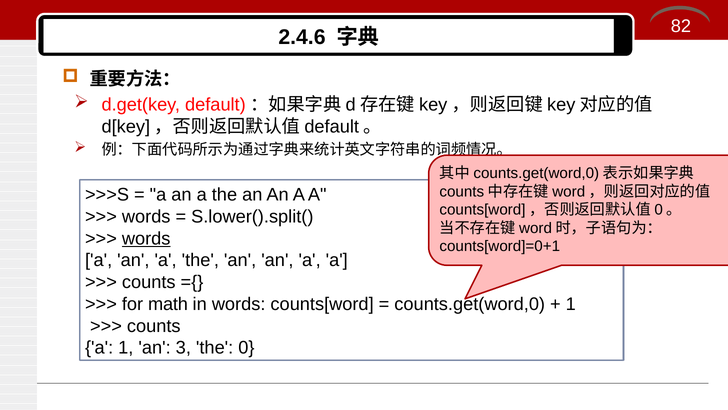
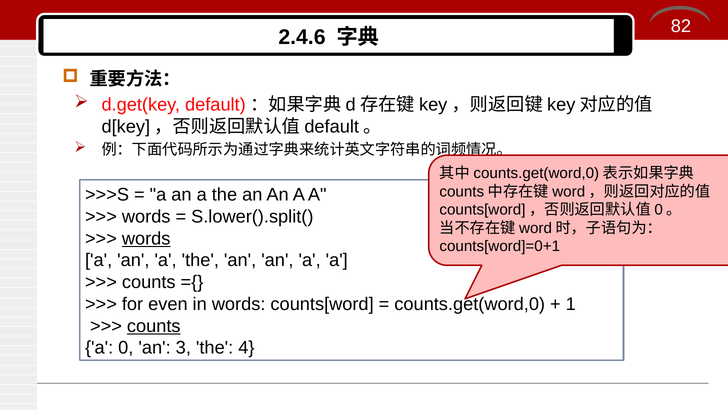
math: math -> even (168, 304)
counts underline: none -> present (154, 326)
a 1: 1 -> 0 (126, 347)
0: 0 -> 4 (246, 347)
